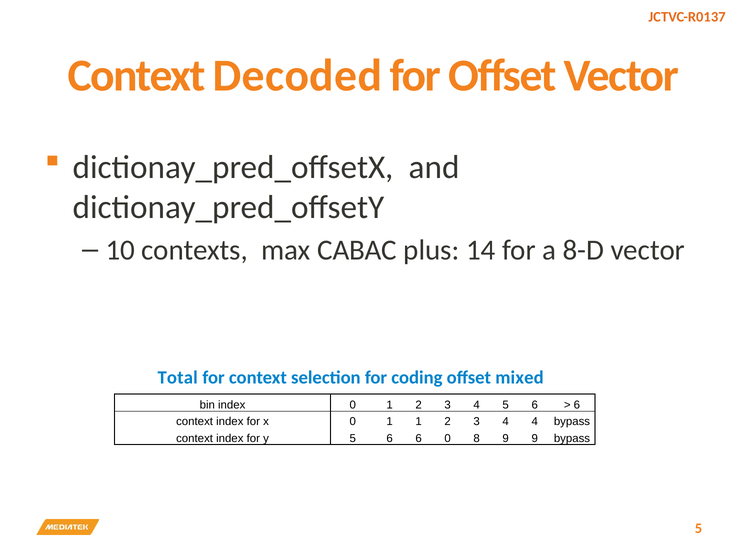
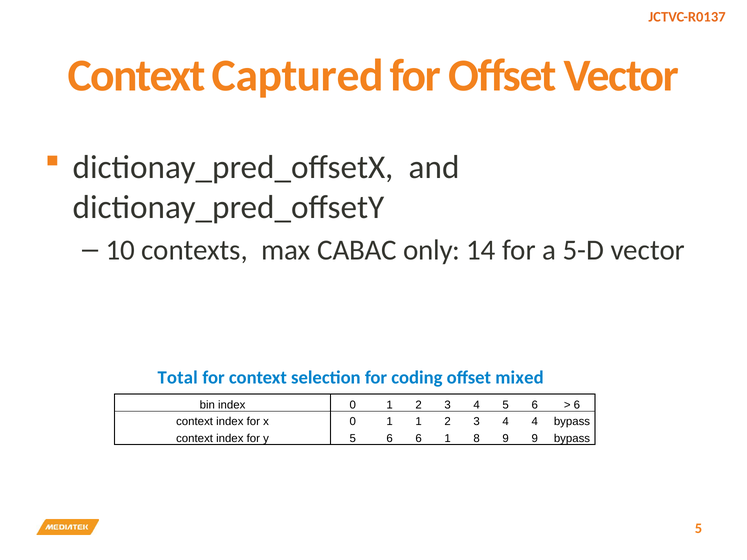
Decoded: Decoded -> Captured (298, 76)
plus: plus -> only (432, 250)
8-D: 8-D -> 5-D (583, 250)
6 0: 0 -> 1 (448, 439)
